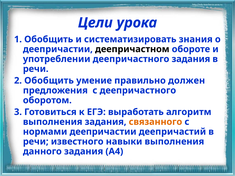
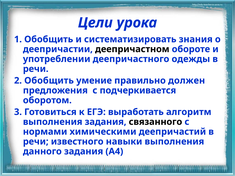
деепричастного задания: задания -> одежды (191, 59)
с деепричастного: деепричастного -> подчеркивается (138, 91)
связанного colour: orange -> black (155, 122)
нормами деепричастии: деепричастии -> химическими (103, 132)
